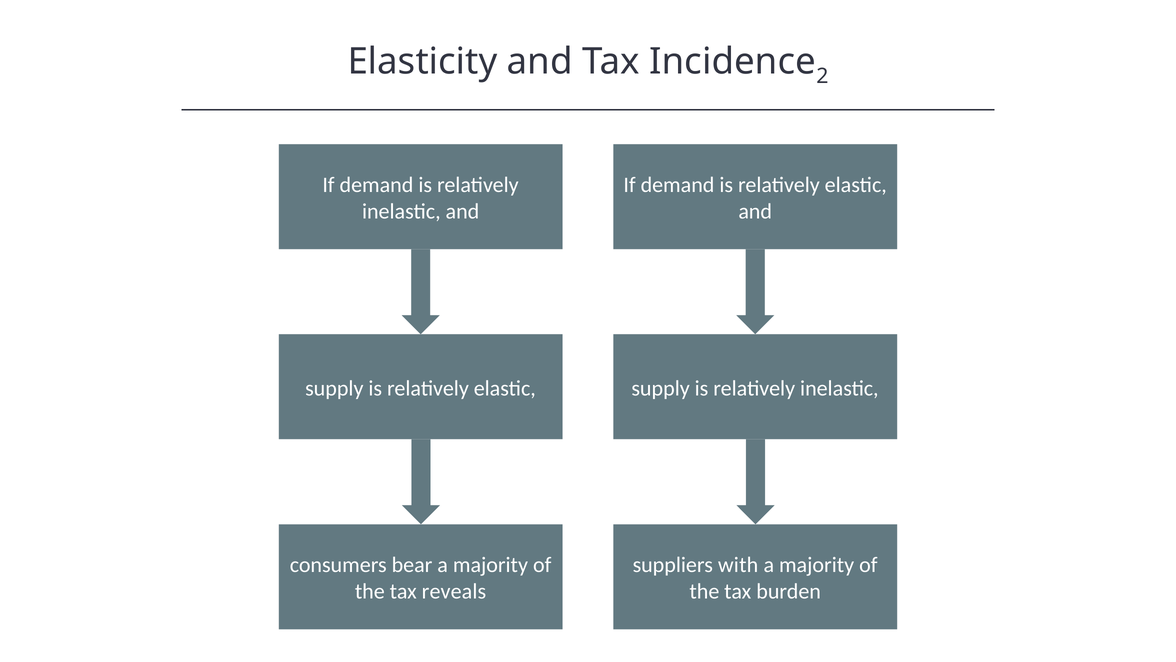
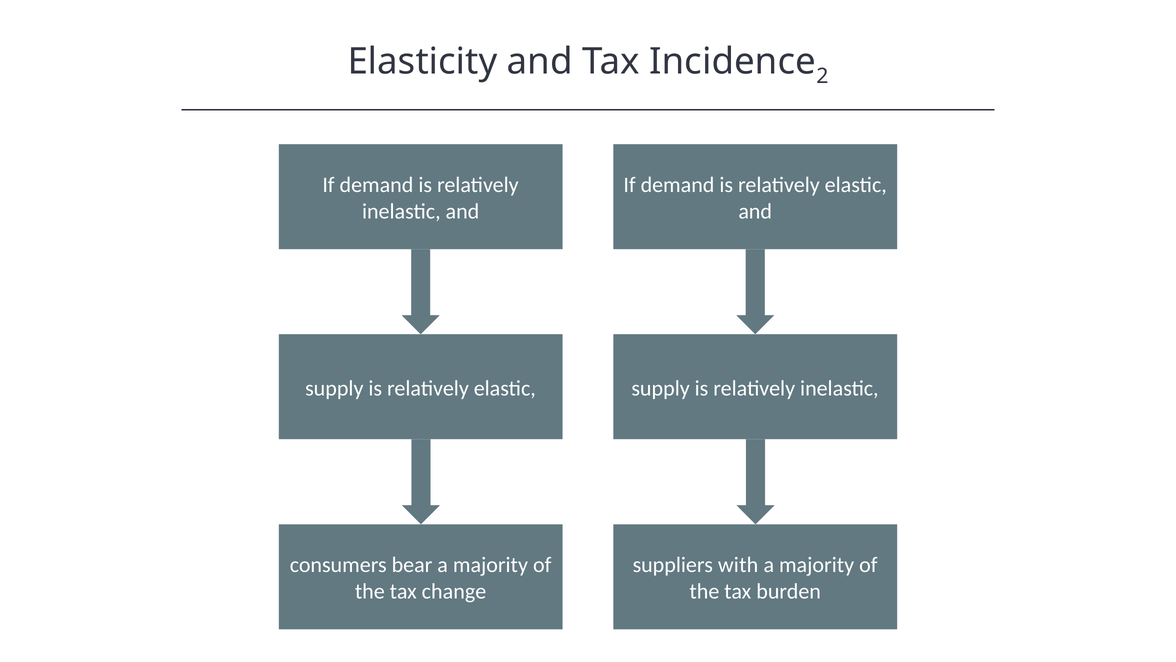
reveals: reveals -> change (454, 591)
